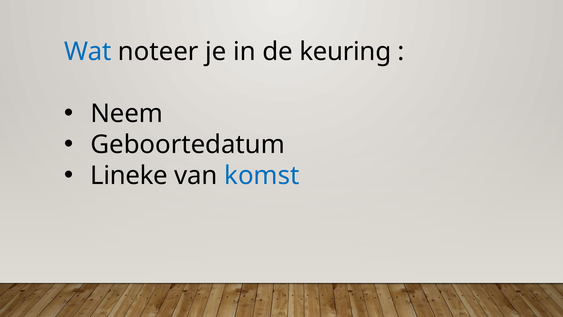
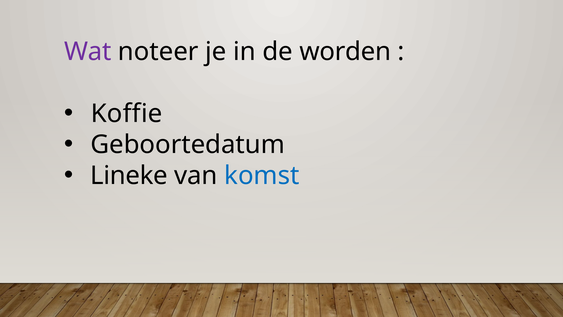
Wat colour: blue -> purple (88, 52)
keuring: keuring -> worden (345, 52)
Neem: Neem -> Koffie (127, 114)
